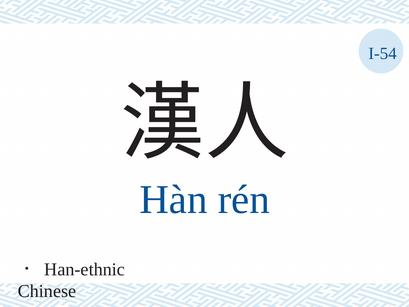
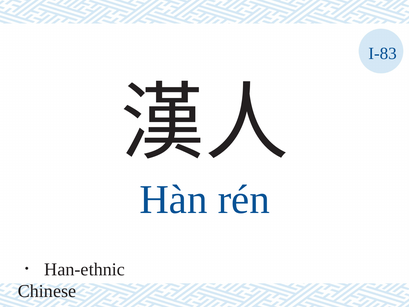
I-54: I-54 -> I-83 (383, 54)
